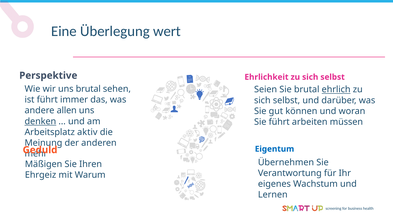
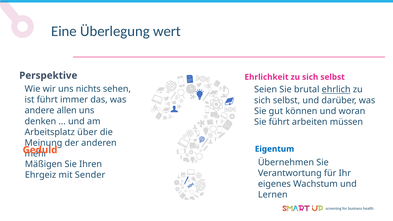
uns brutal: brutal -> nichts (88, 89)
denken underline: present -> none (40, 121)
aktiv: aktiv -> über (87, 132)
Warum: Warum -> Sender (90, 175)
